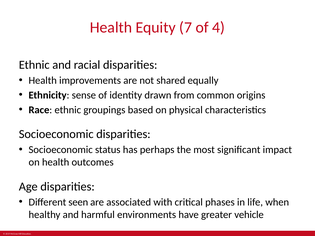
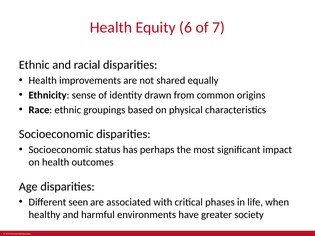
7: 7 -> 6 (186, 27)
4: 4 -> 7 (219, 27)
vehicle: vehicle -> society (249, 215)
